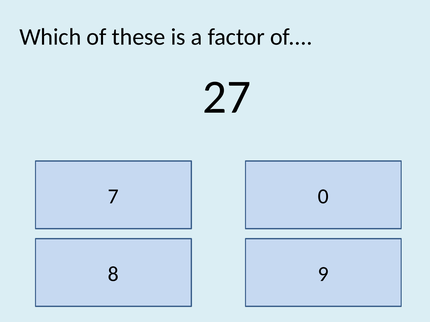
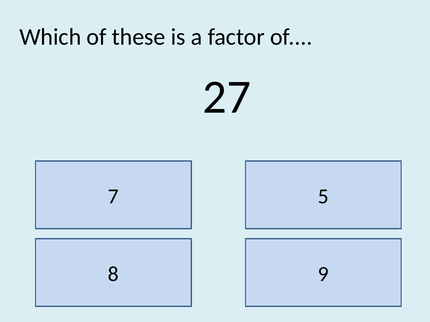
0: 0 -> 5 (323, 197)
